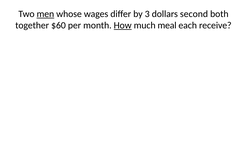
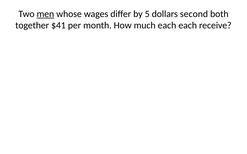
3: 3 -> 5 (147, 14)
$60: $60 -> $41 (58, 25)
How underline: present -> none (123, 25)
much meal: meal -> each (167, 25)
